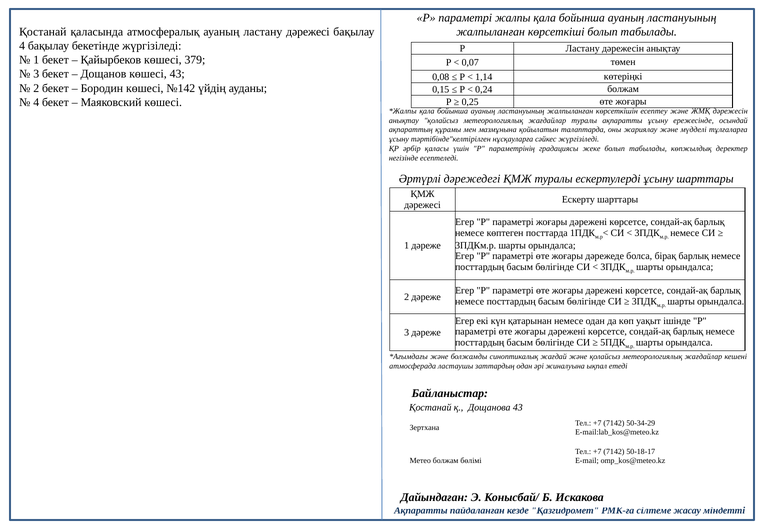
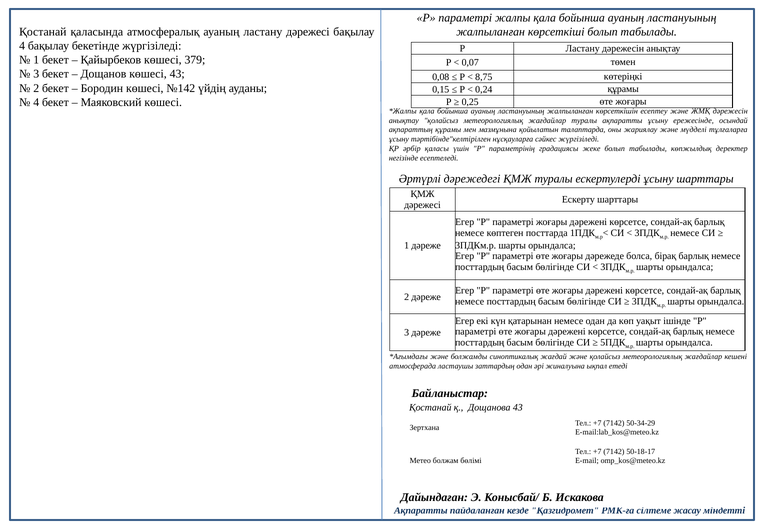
1,14: 1,14 -> 8,75 (484, 77)
0,24 болжам: болжам -> құрамы (623, 89)
